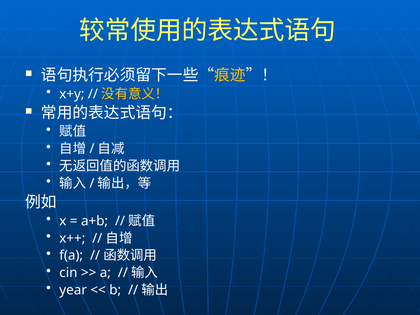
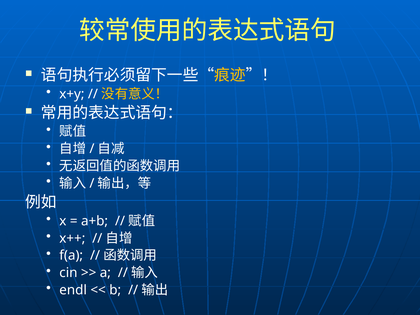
year: year -> endl (73, 290)
